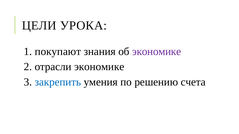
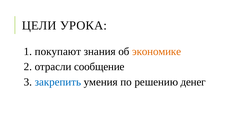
экономике colour: purple -> orange (157, 52)
отрасли экономике: экономике -> сообщение (99, 67)
счета: счета -> денег (193, 82)
